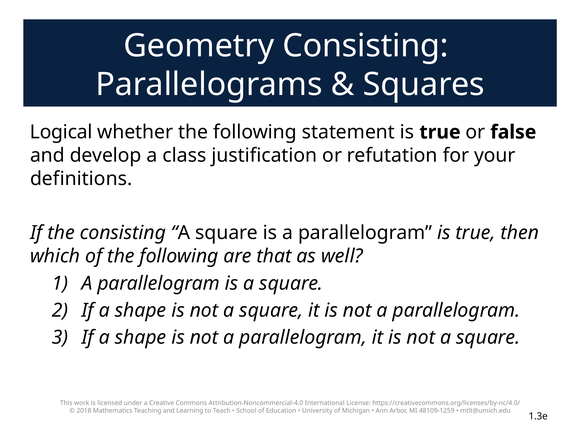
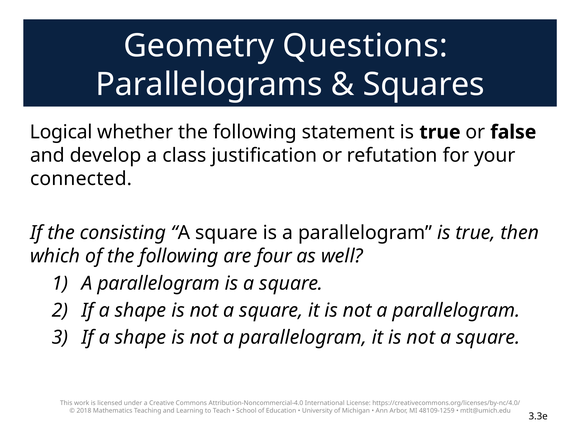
Geometry Consisting: Consisting -> Questions (365, 46)
definitions: definitions -> connected (81, 179)
that: that -> four (274, 256)
1.3e: 1.3e -> 3.3e (538, 416)
